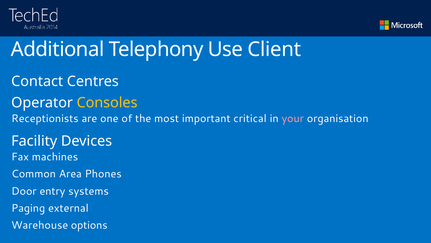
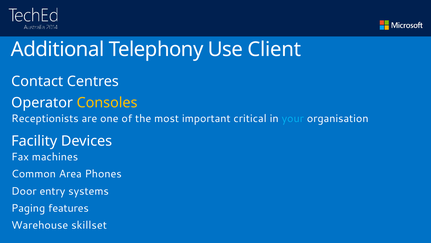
your colour: pink -> light blue (293, 118)
external: external -> features (68, 208)
options: options -> skillset (89, 225)
